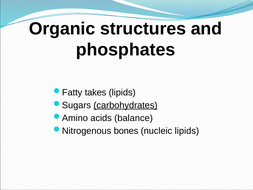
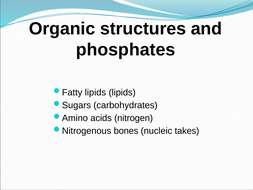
takes: takes -> lipids (95, 92)
carbohydrates underline: present -> none (125, 105)
balance: balance -> nitrogen (134, 118)
nucleic lipids: lipids -> takes (187, 131)
